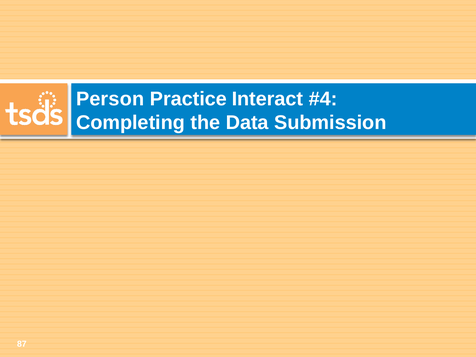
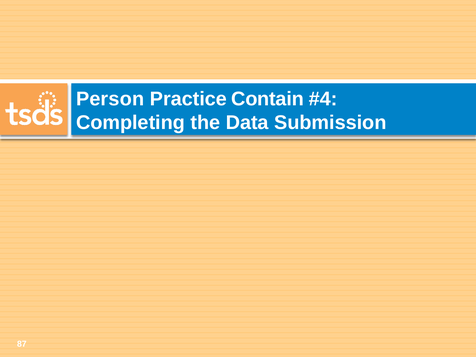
Interact: Interact -> Contain (268, 99)
